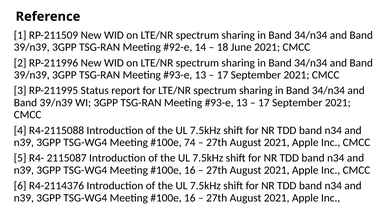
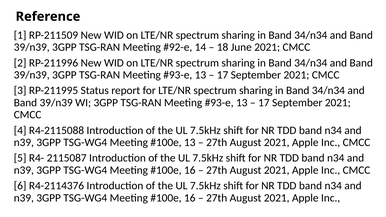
74: 74 -> 13 (190, 142)
